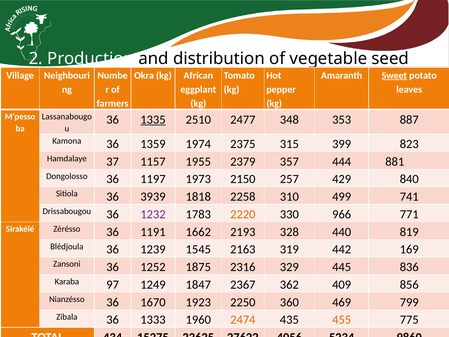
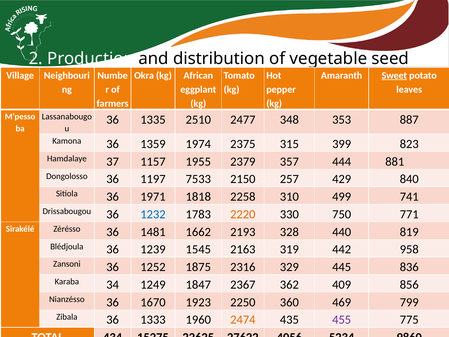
1335 underline: present -> none (153, 119)
1973: 1973 -> 7533 (198, 179)
3939: 3939 -> 1971 (153, 197)
1232 colour: purple -> blue (153, 214)
966: 966 -> 750 (342, 214)
1191: 1191 -> 1481 (153, 232)
169: 169 -> 958 (409, 249)
97: 97 -> 34 (113, 284)
455 colour: orange -> purple (342, 320)
